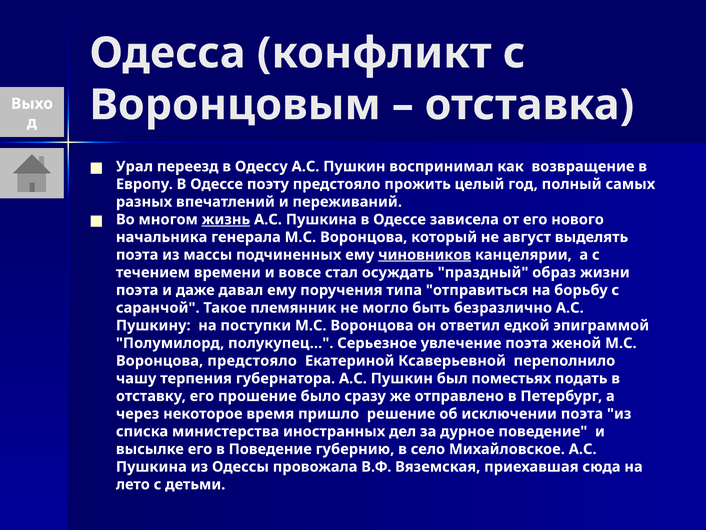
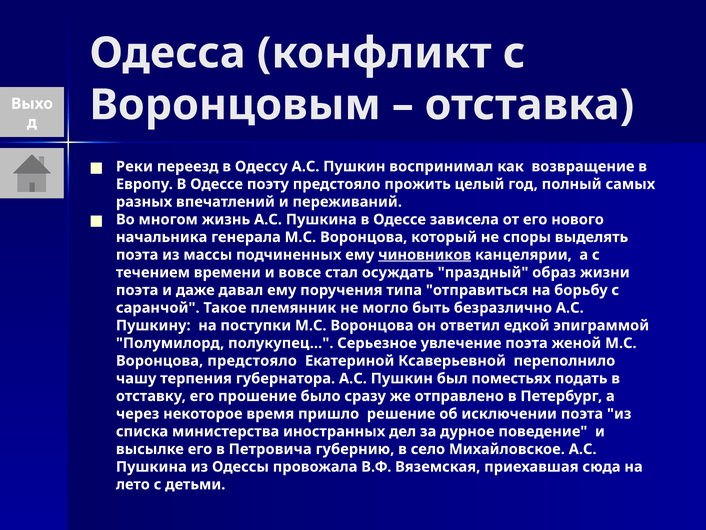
Урал: Урал -> Реки (134, 166)
жизнь underline: present -> none (226, 219)
август: август -> споры (527, 237)
в Поведение: Поведение -> Петровича (270, 449)
